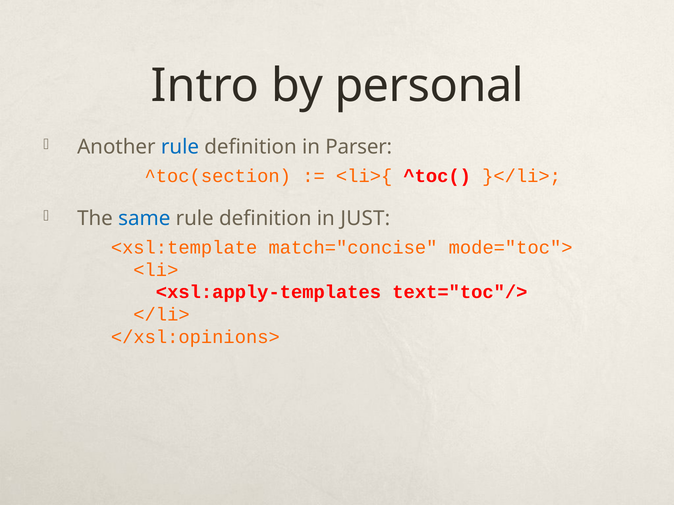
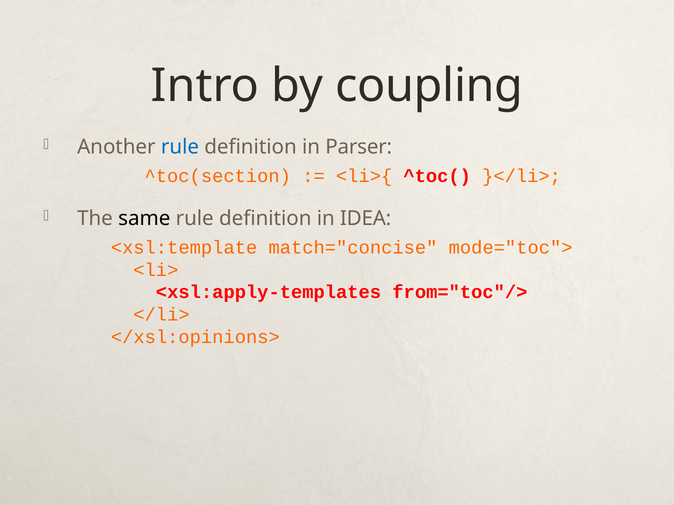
personal: personal -> coupling (429, 86)
same colour: blue -> black (144, 219)
JUST: JUST -> IDEA (366, 219)
text="toc"/>: text="toc"/> -> from="toc"/> (460, 293)
